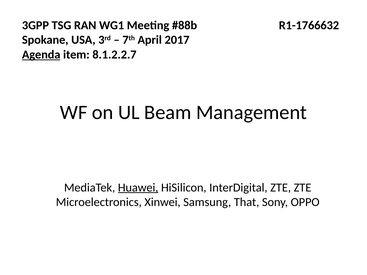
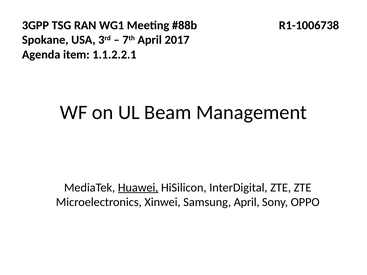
R1-1766632: R1-1766632 -> R1-1006738 (309, 25)
Agenda underline: present -> none (41, 55)
8.1.2.2.7: 8.1.2.2.7 -> 1.1.2.2.1 (114, 55)
Samsung That: That -> April (247, 202)
